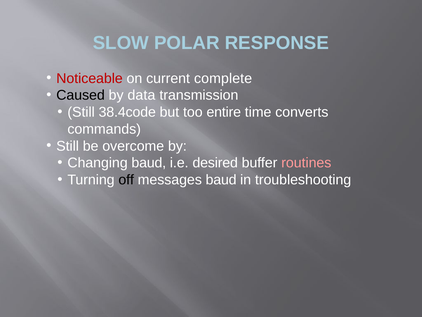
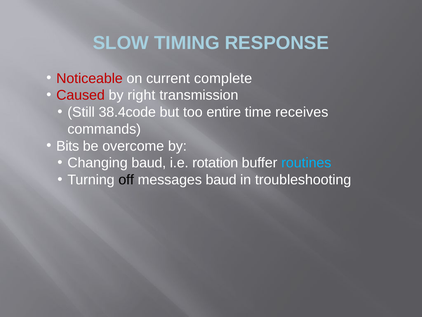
POLAR: POLAR -> TIMING (187, 43)
Caused colour: black -> red (81, 95)
data: data -> right (141, 95)
converts: converts -> receives (302, 112)
Still: Still -> Bits (68, 146)
desired: desired -> rotation (215, 163)
routines colour: pink -> light blue (306, 163)
